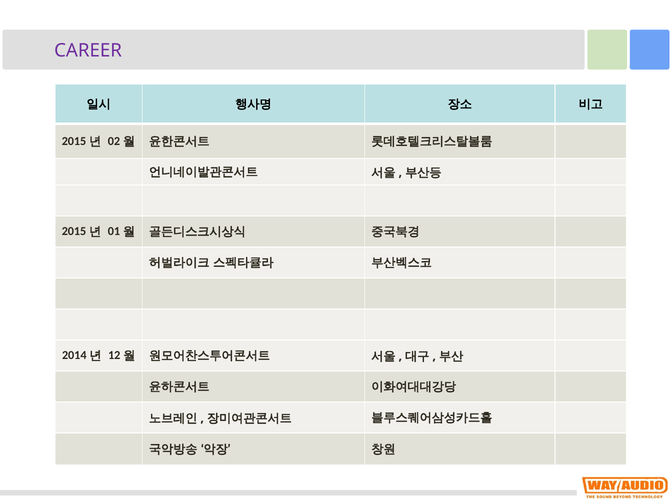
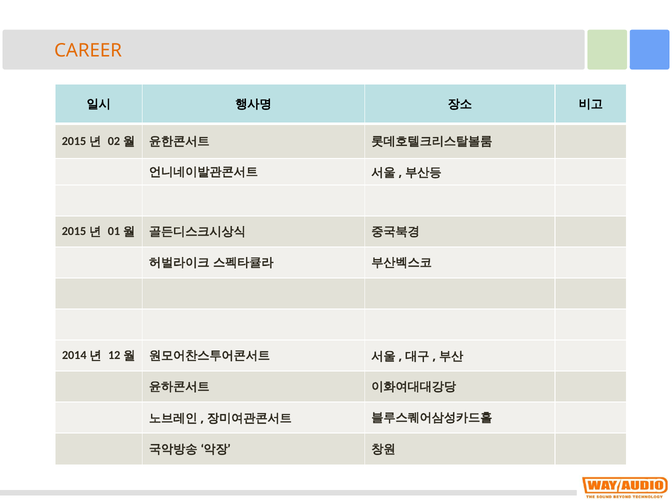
CAREER colour: purple -> orange (88, 51)
